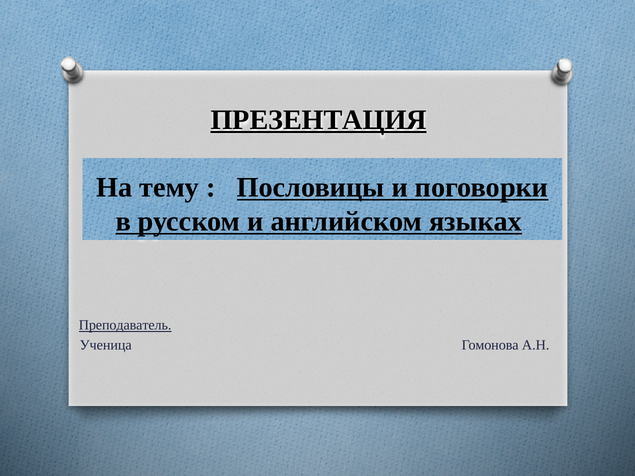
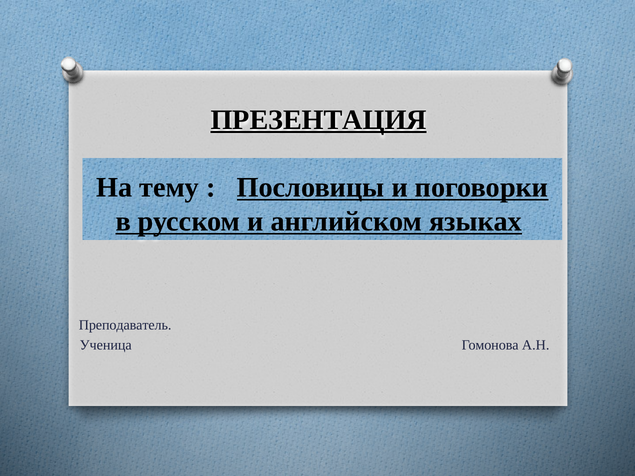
Преподаватель underline: present -> none (125, 325)
